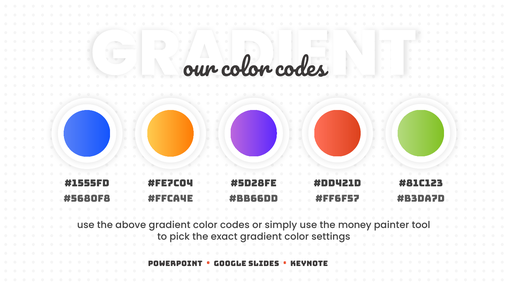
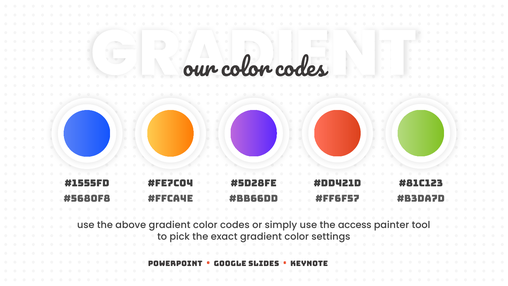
money: money -> access (355, 225)
